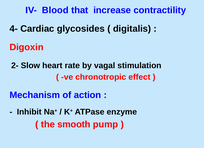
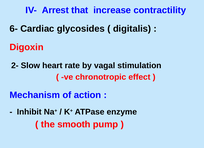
Blood: Blood -> Arrest (55, 10)
4-: 4- -> 6- (14, 29)
